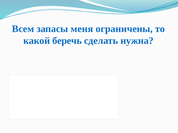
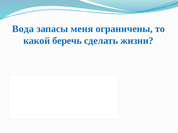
Всем: Всем -> Вода (23, 29)
нужна: нужна -> жизни (137, 41)
